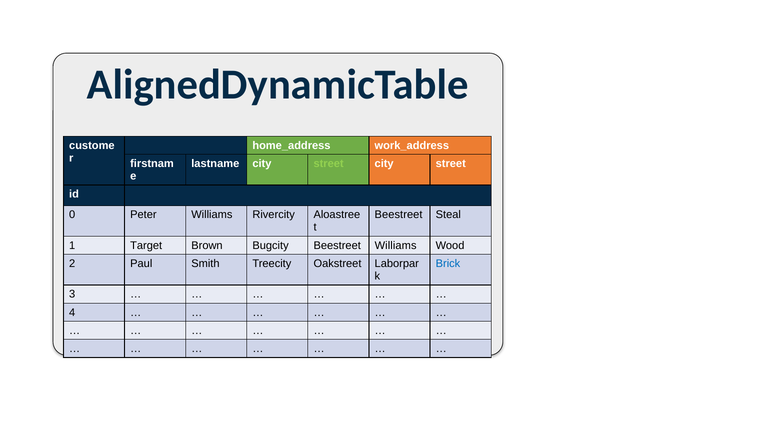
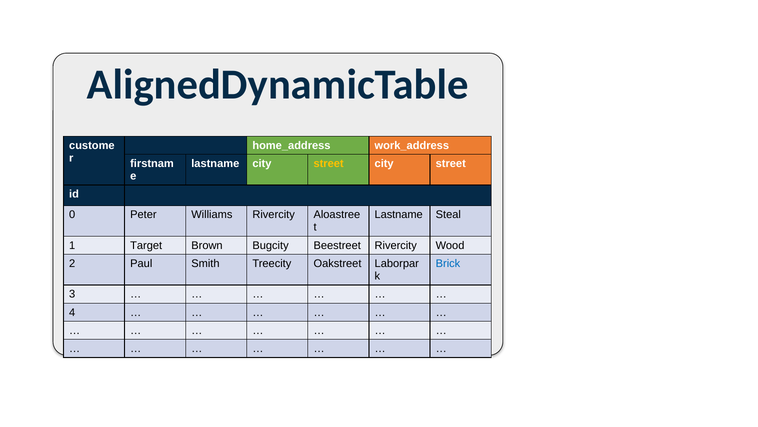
street colour: light green -> yellow (329, 163)
Beestreet: Beestreet -> Lastname (399, 215)
Beestreet Williams: Williams -> Rivercity (396, 245)
